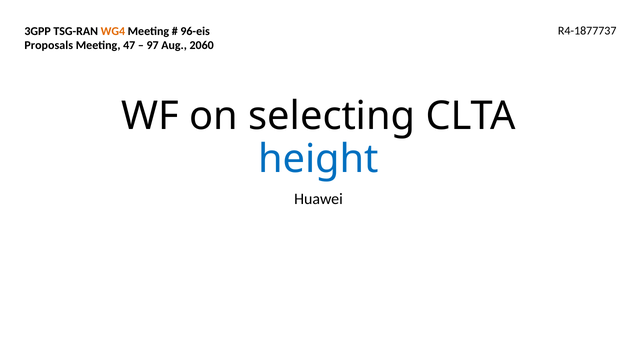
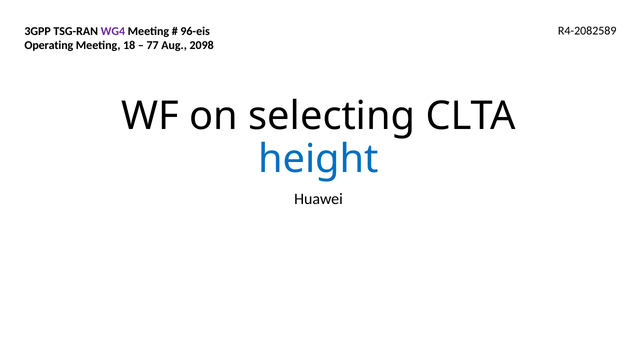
R4-1877737: R4-1877737 -> R4-2082589 (587, 31)
WG4 colour: orange -> purple (113, 31)
Proposals: Proposals -> Operating (49, 45)
47: 47 -> 18 (129, 45)
97: 97 -> 77 (153, 45)
2060: 2060 -> 2098 (202, 45)
